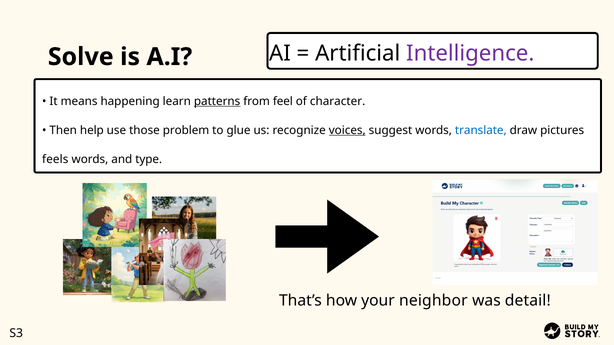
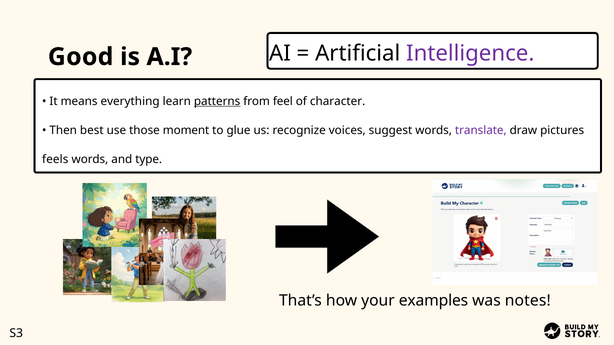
Solve: Solve -> Good (81, 57)
happening: happening -> everything (130, 101)
help: help -> best (92, 131)
problem: problem -> moment (186, 131)
voices underline: present -> none (347, 131)
translate colour: blue -> purple (481, 131)
neighbor: neighbor -> examples (434, 301)
detail: detail -> notes (528, 301)
